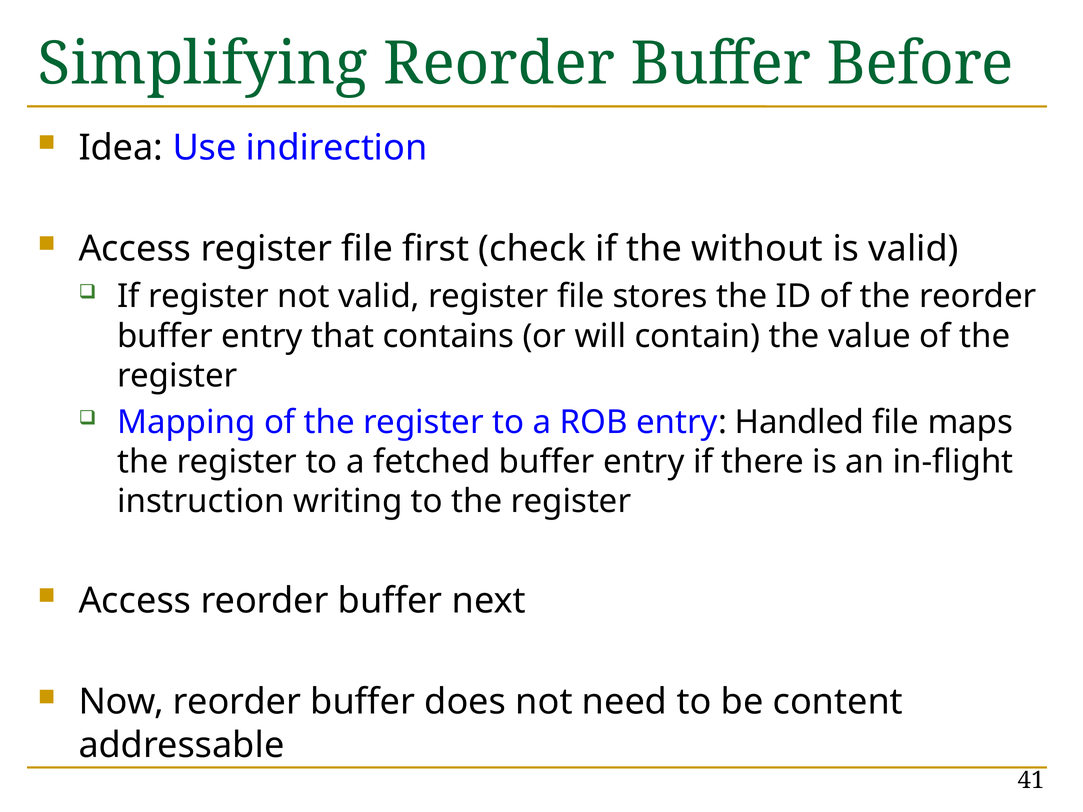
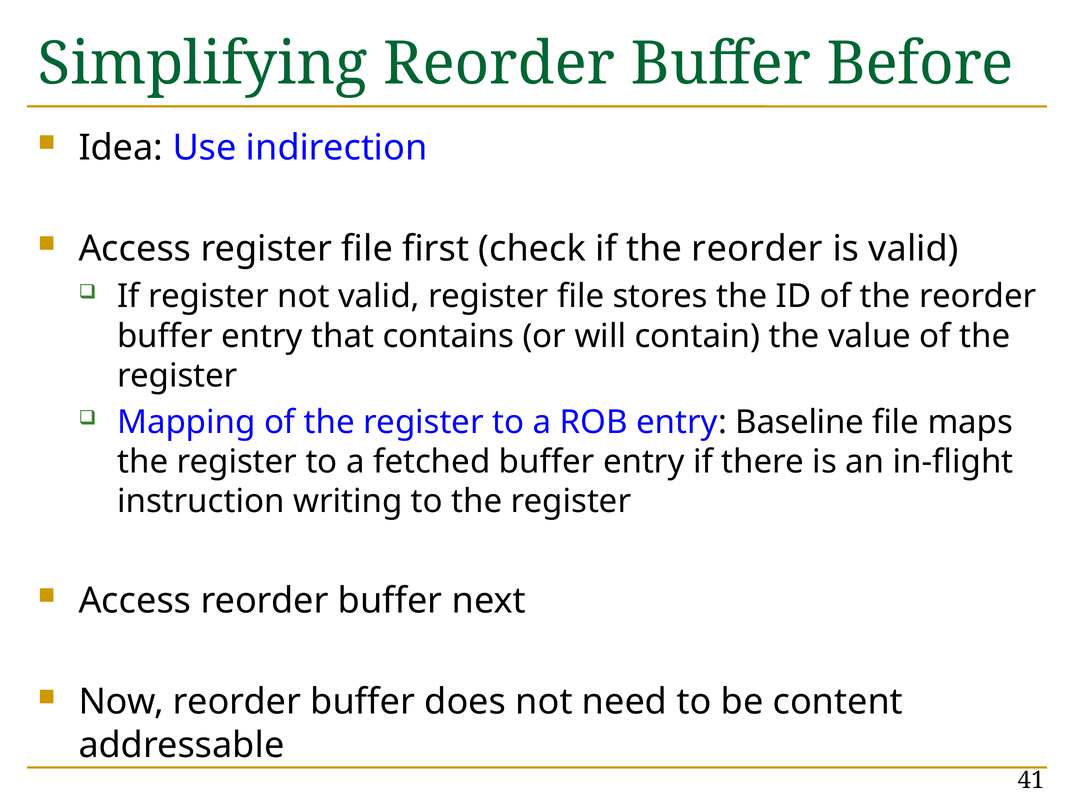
if the without: without -> reorder (757, 249)
Handled: Handled -> Baseline (800, 422)
